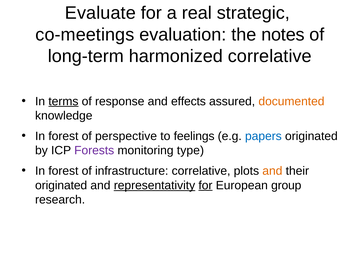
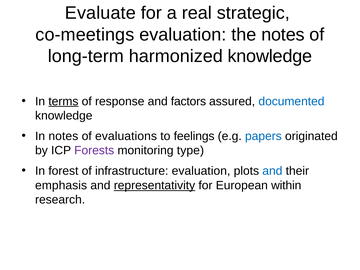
harmonized correlative: correlative -> knowledge (270, 56)
effects: effects -> factors (188, 101)
documented colour: orange -> blue (291, 101)
forest: forest -> notes (63, 136)
perspective: perspective -> evaluations (126, 136)
infrastructure correlative: correlative -> evaluation (201, 171)
and colour: orange -> blue (272, 171)
originated: originated -> emphasis (61, 185)
for underline: present -> none (205, 185)
group: group -> within (286, 185)
